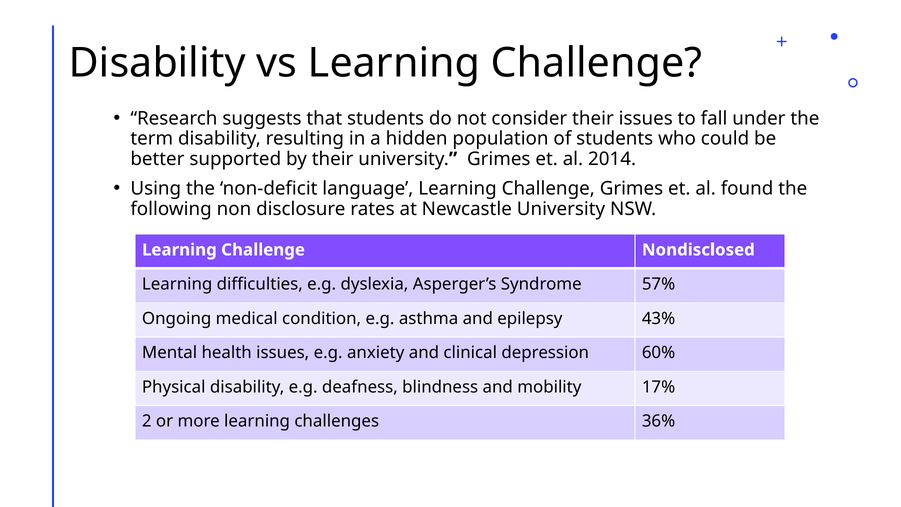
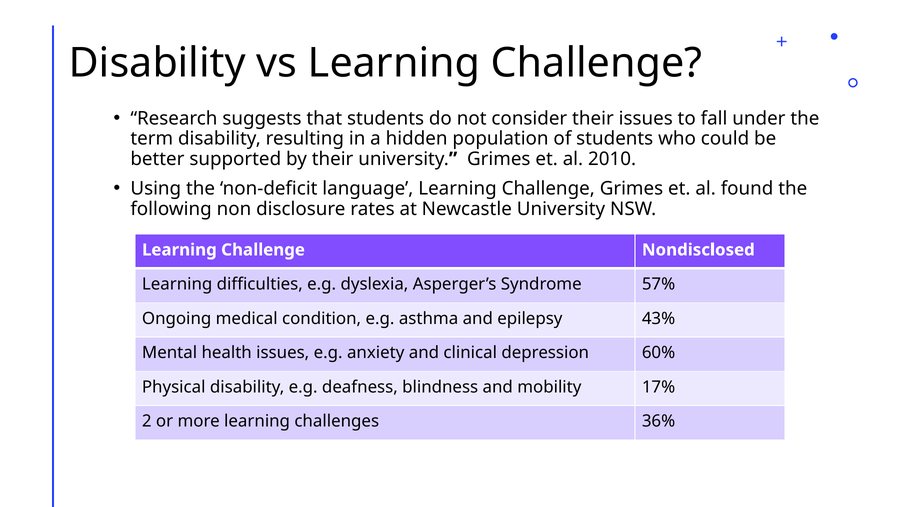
2014: 2014 -> 2010 (612, 159)
